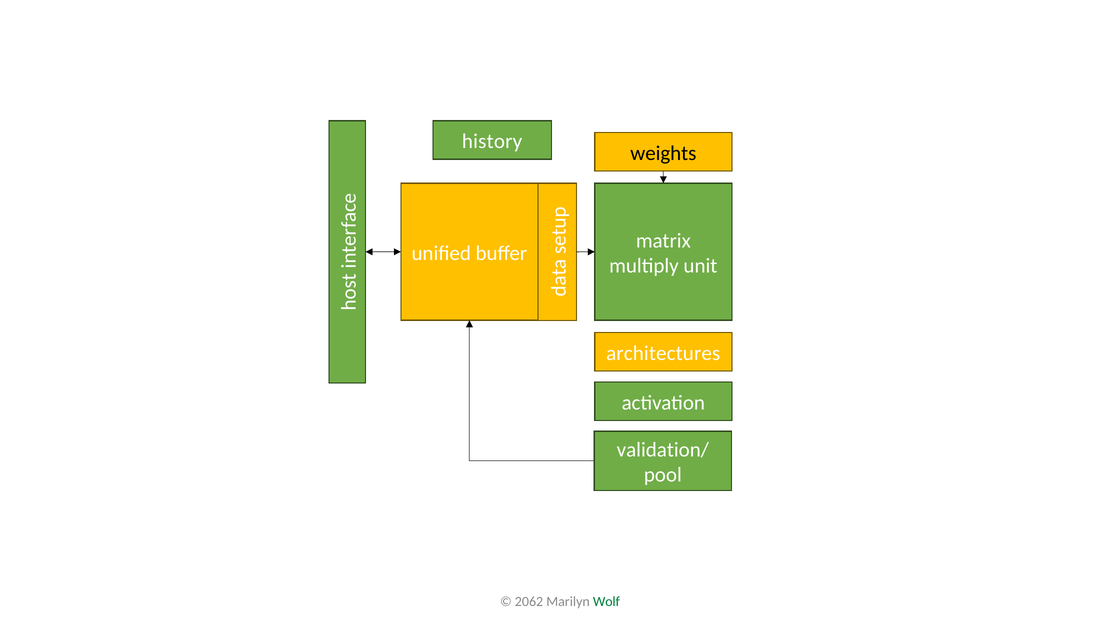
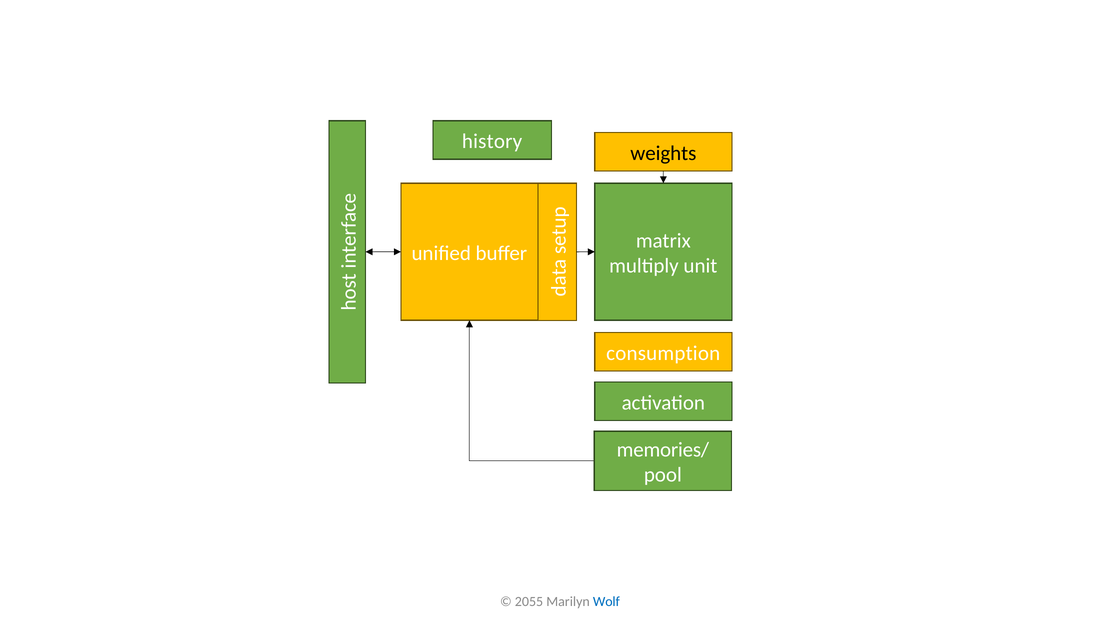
architectures: architectures -> consumption (663, 353)
validation/: validation/ -> memories/ (663, 450)
2062: 2062 -> 2055 (529, 602)
Wolf colour: green -> blue (606, 602)
